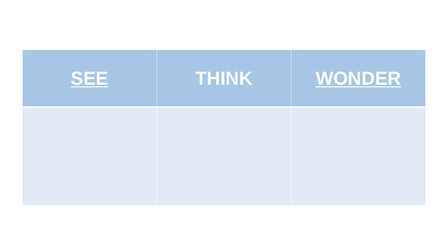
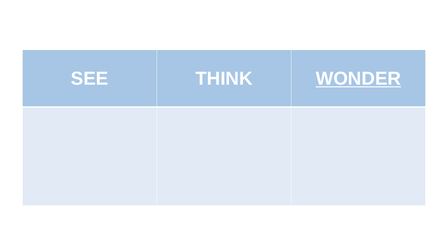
SEE underline: present -> none (90, 79)
